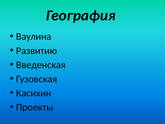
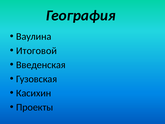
Развитию: Развитию -> Итоговой (36, 51)
